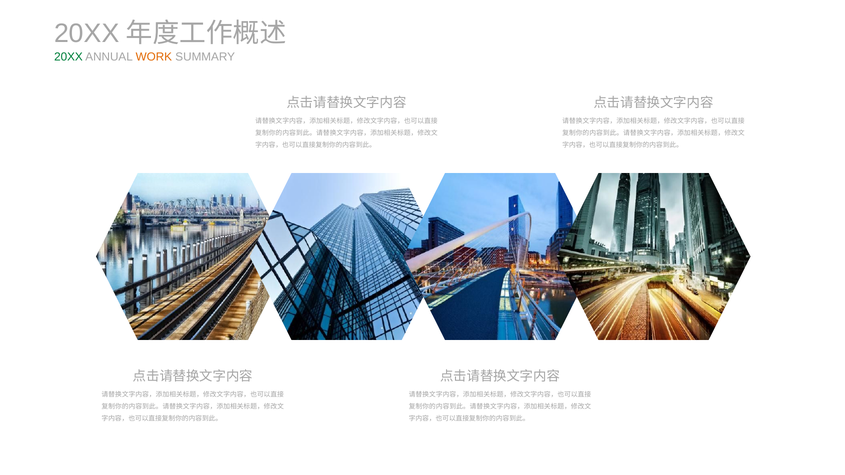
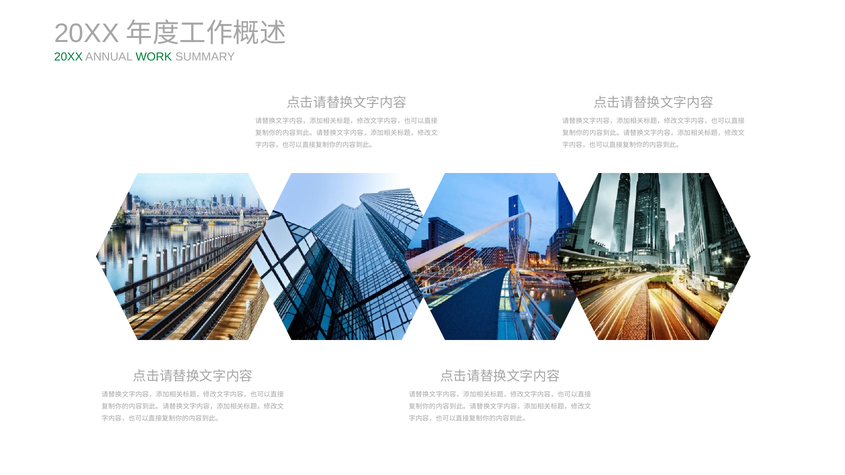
WORK colour: orange -> green (154, 57)
